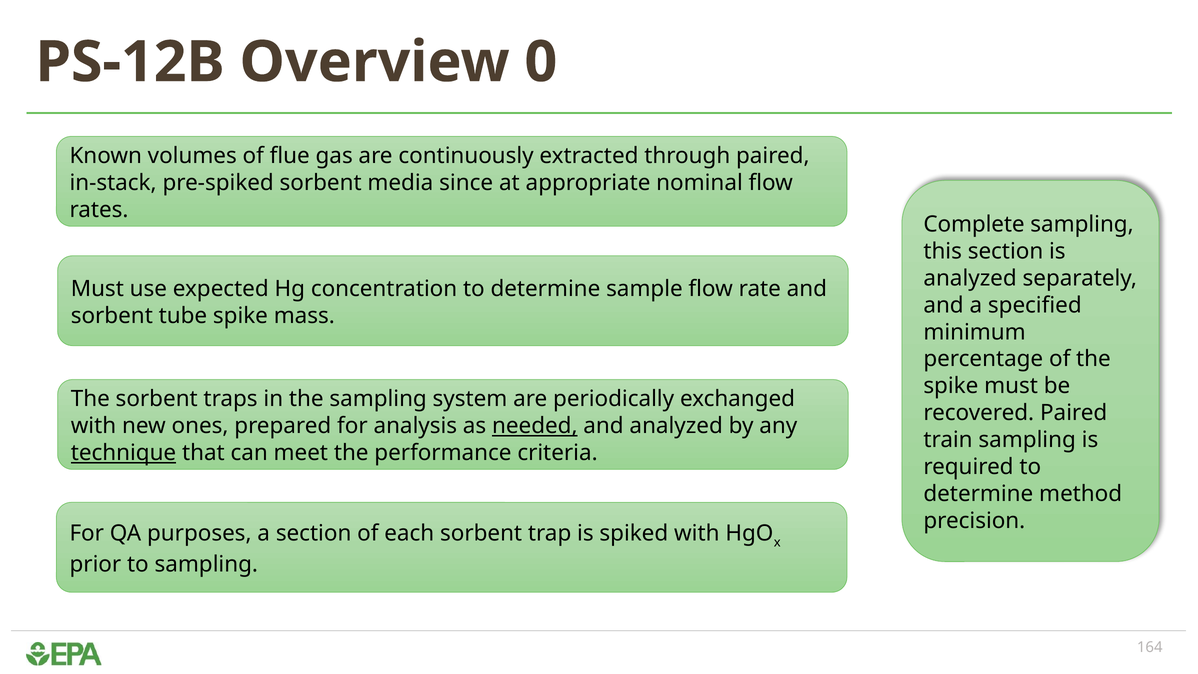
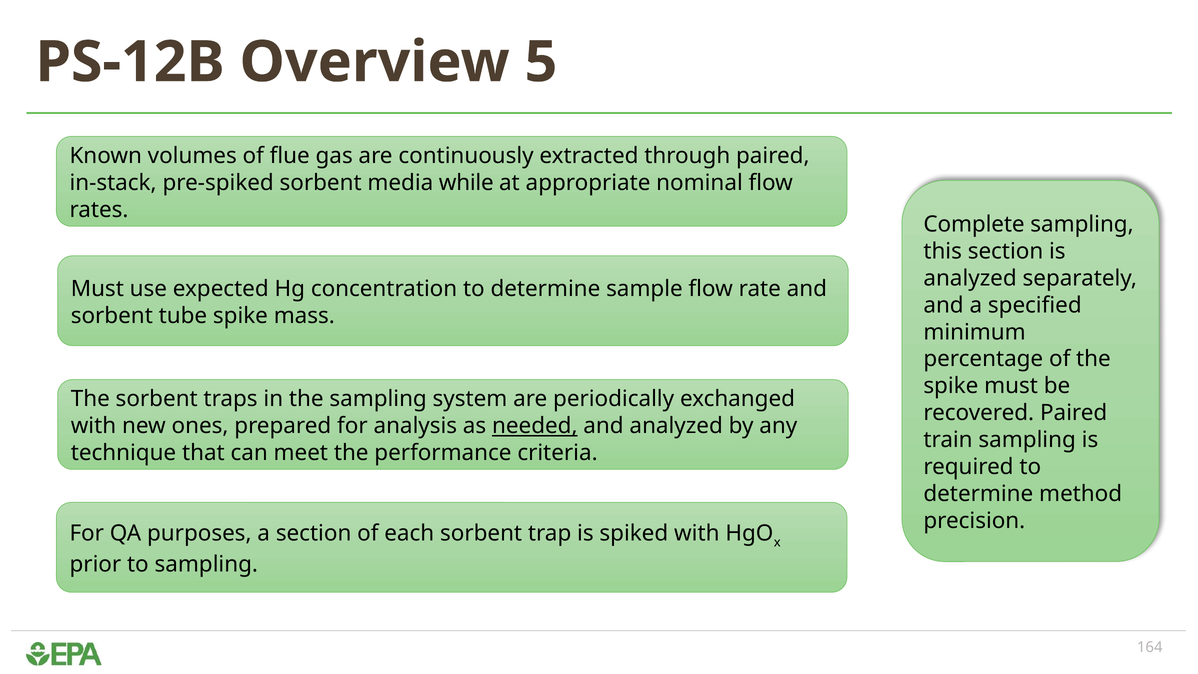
0: 0 -> 5 (541, 62)
since: since -> while (466, 183)
technique underline: present -> none (124, 453)
